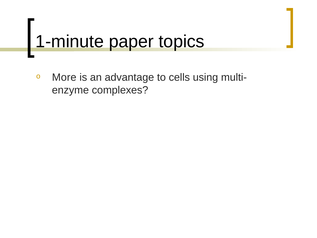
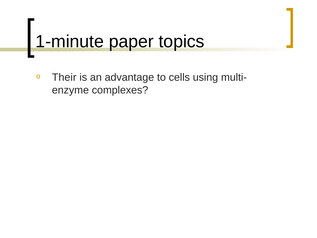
More: More -> Their (64, 77)
